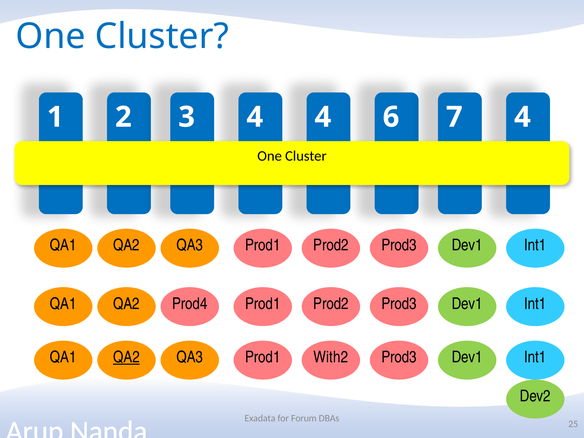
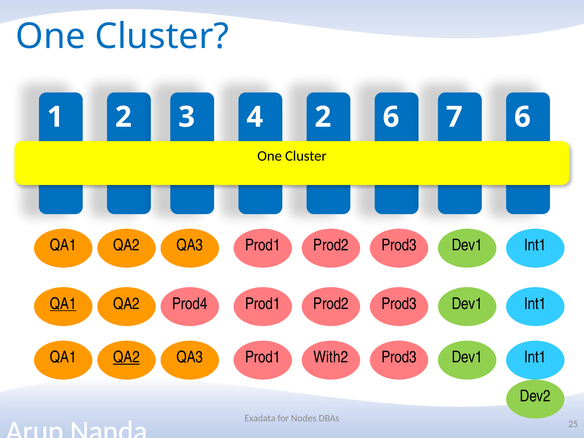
4 4: 4 -> 2 (323, 117)
7 4: 4 -> 6 (522, 117)
QA1 underline: none -> present (63, 304)
Forum: Forum -> Nodes (304, 418)
